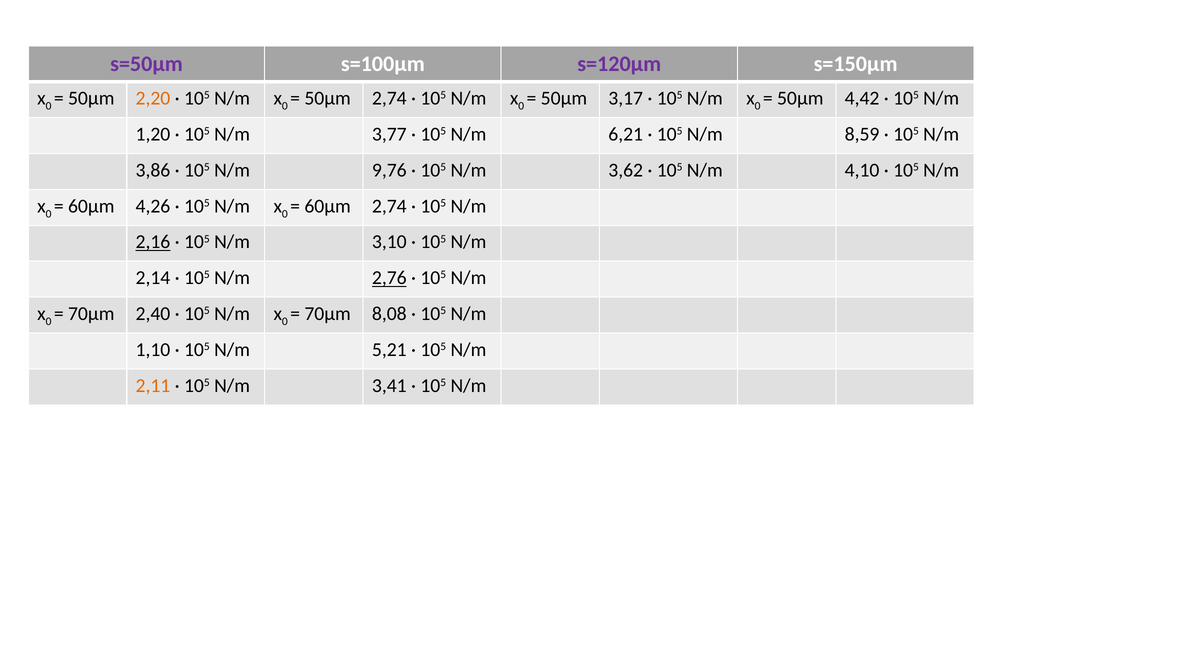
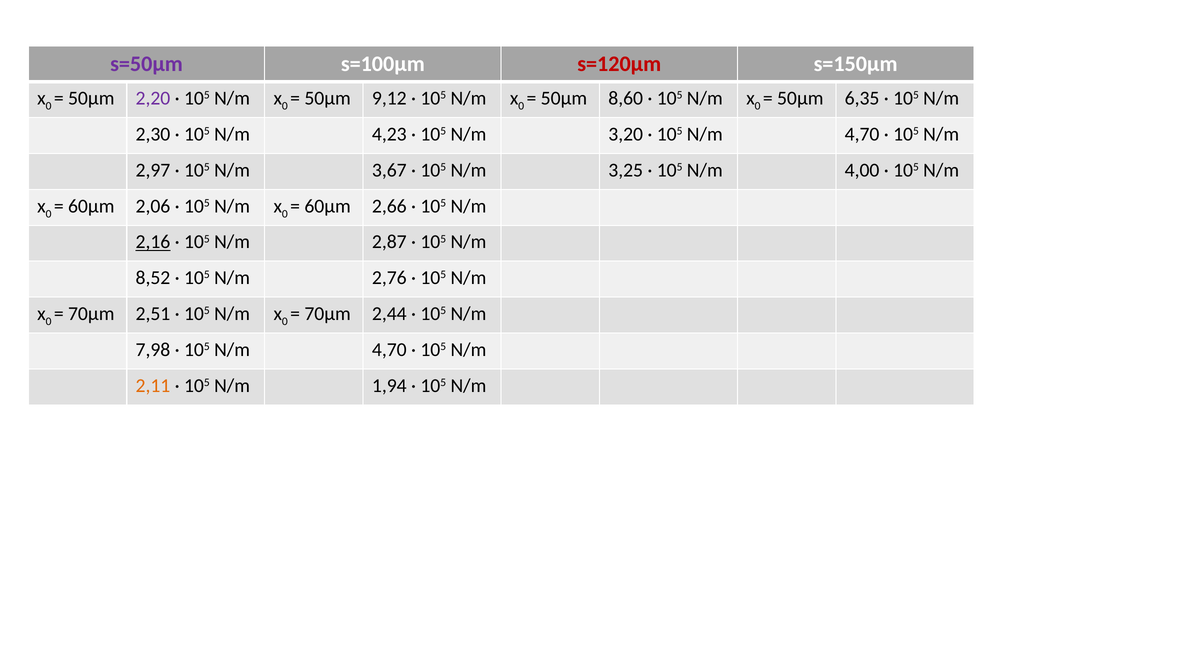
s=120μm colour: purple -> red (619, 64)
2,20 colour: orange -> purple (153, 98)
50μm 2,74: 2,74 -> 9,12 (389, 98)
3,17: 3,17 -> 8,60 (626, 98)
4,42: 4,42 -> 6,35 (862, 98)
1,20: 1,20 -> 2,30 (153, 134)
3,77: 3,77 -> 4,23 (389, 134)
6,21: 6,21 -> 3,20 (626, 134)
8,59: 8,59 -> 4,70 (862, 134)
3,86: 3,86 -> 2,97 (153, 170)
9,76: 9,76 -> 3,67 (389, 170)
3,62: 3,62 -> 3,25 (626, 170)
4,10: 4,10 -> 4,00 (862, 170)
4,26: 4,26 -> 2,06 (153, 206)
60μm 2,74: 2,74 -> 2,66 (389, 206)
3,10: 3,10 -> 2,87 (389, 242)
2,14: 2,14 -> 8,52 (153, 278)
2,76 underline: present -> none (389, 278)
2,40: 2,40 -> 2,51 (153, 314)
8,08: 8,08 -> 2,44 (389, 314)
1,10: 1,10 -> 7,98 (153, 350)
5,21: 5,21 -> 4,70 (389, 350)
3,41: 3,41 -> 1,94 (389, 386)
